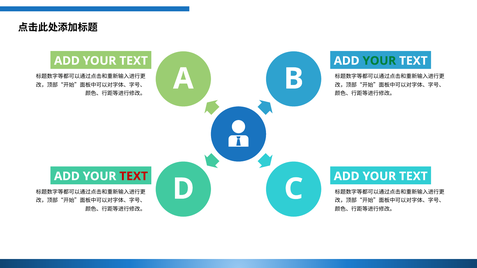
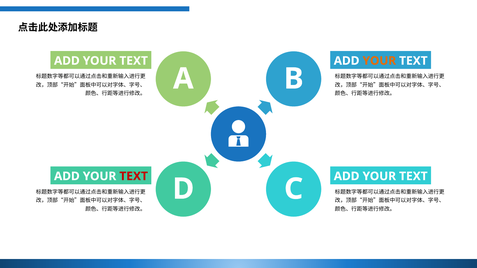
YOUR colour: green -> orange (379, 61)
